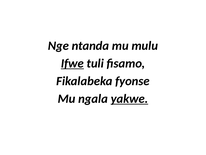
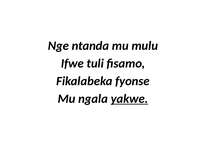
Ifwe underline: present -> none (72, 63)
